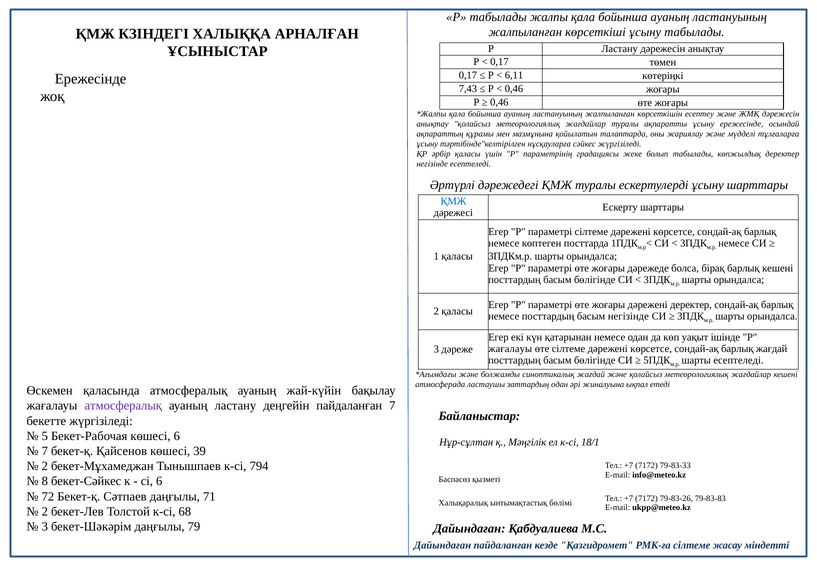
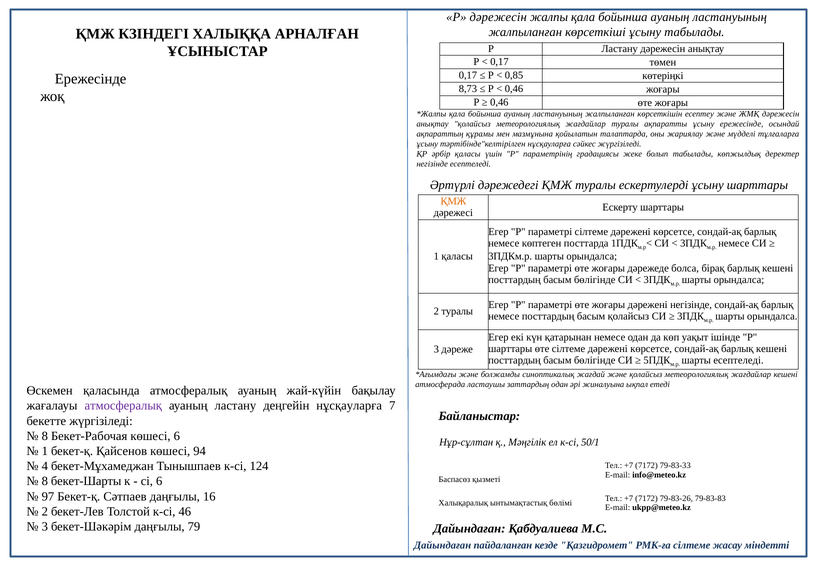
Р табылады: табылады -> дәрежесін (498, 17)
6,11: 6,11 -> 0,85 (514, 75)
7,43: 7,43 -> 8,73 (468, 89)
ҚМЖ colour: blue -> orange (453, 201)
дәрежені деректер: деректер -> негізінде (691, 305)
2 қаласы: қаласы -> туралы (457, 311)
басым негізінде: негізінде -> қолайсыз (628, 316)
жағалауы: жағалауы -> шарттары (510, 348)
сондай-ақ барлық жағдай: жағдай -> кешені (772, 348)
деңгейін пайдаланған: пайдаланған -> нұсқауларға (349, 406)
5: 5 -> 8 (45, 436)
18/1: 18/1 -> 50/1 (590, 442)
7: 7 -> 1 (45, 451)
39: 39 -> 94 (200, 451)
2: 2 -> 4 (45, 466)
794: 794 -> 124 (259, 466)
бекет-Сәйкес: бекет-Сәйкес -> бекет-Шарты (86, 481)
72: 72 -> 97 (48, 496)
71: 71 -> 16 (209, 496)
68: 68 -> 46 (185, 511)
